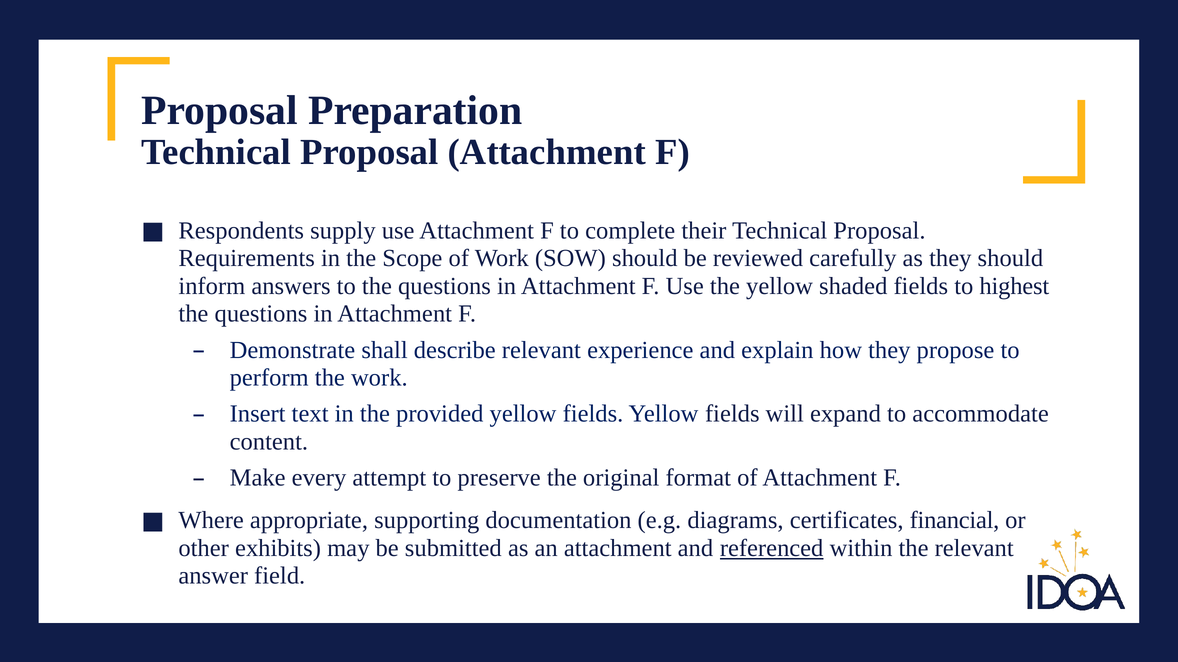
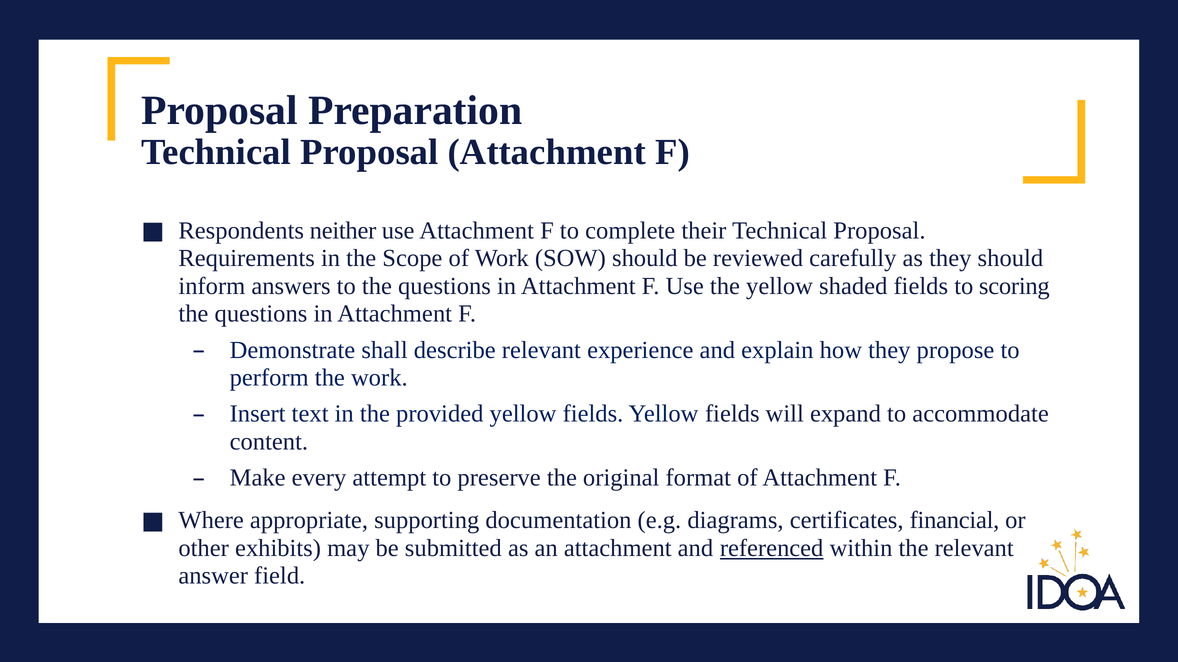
supply: supply -> neither (343, 231)
highest: highest -> scoring (1014, 286)
